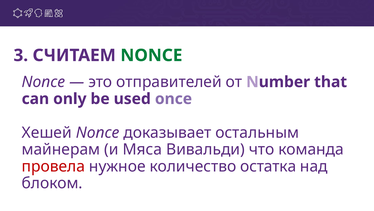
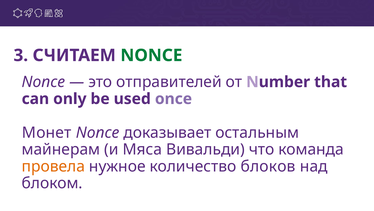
Хешей: Хешей -> Монет (47, 132)
провела colour: red -> orange (53, 166)
остатка: остатка -> блоков (268, 166)
